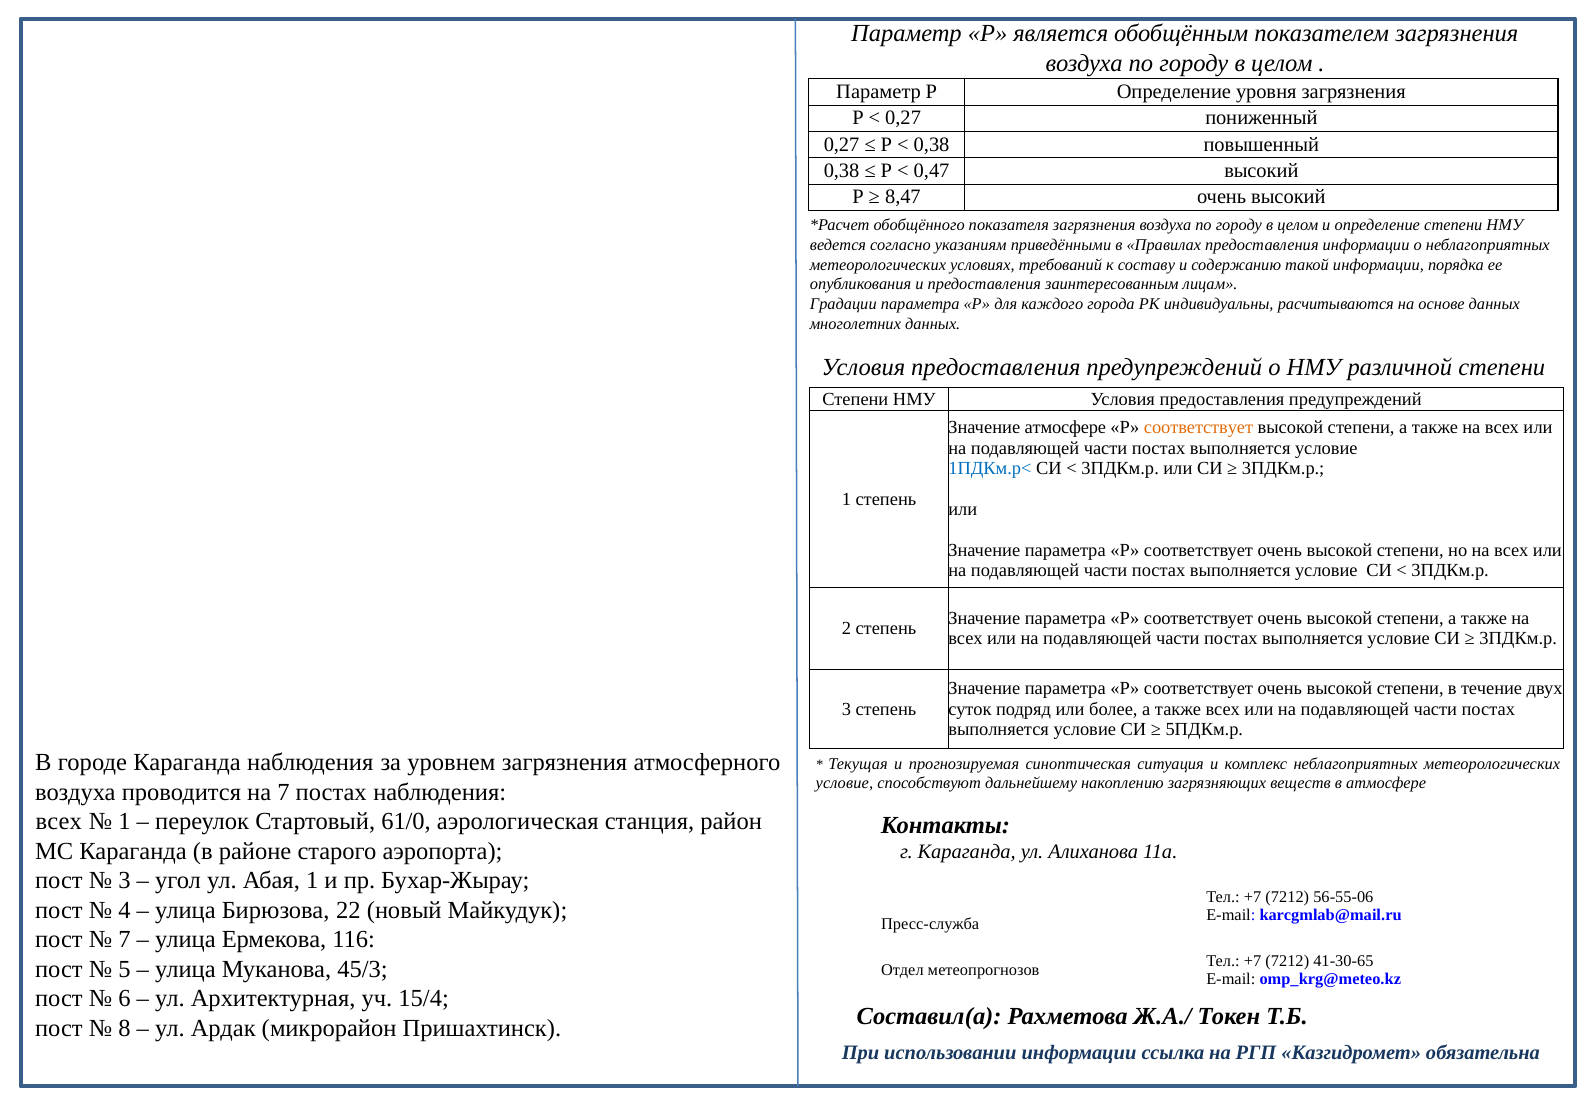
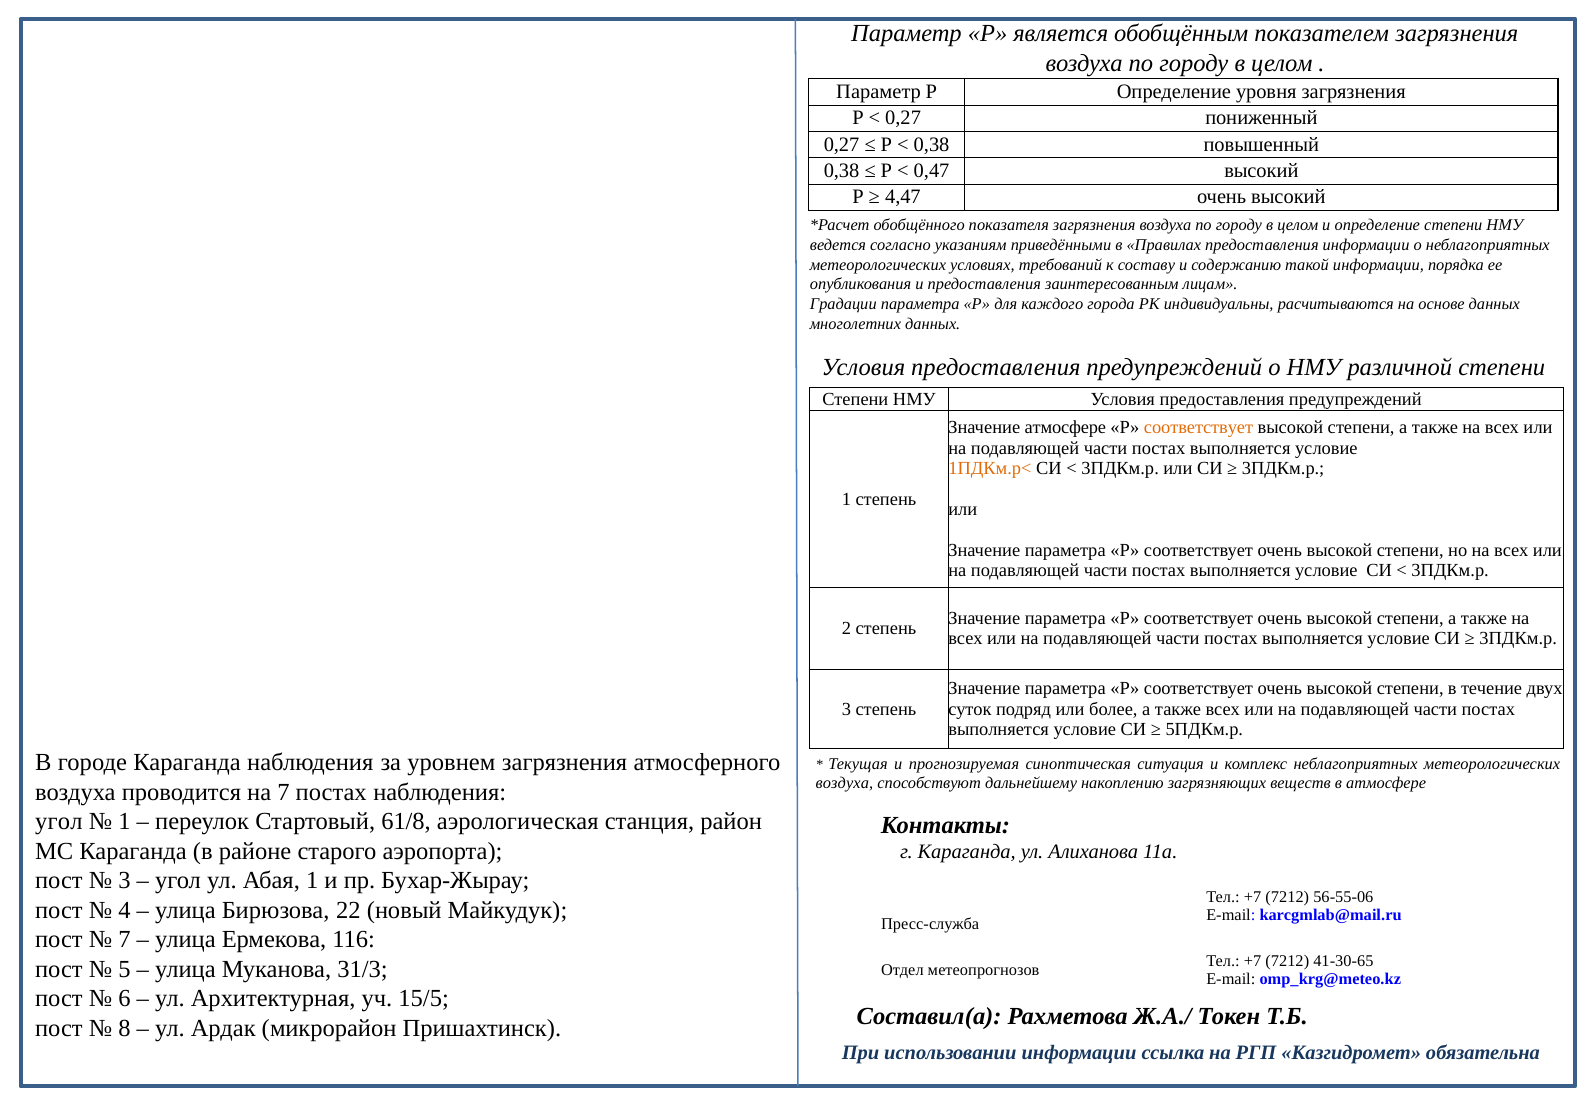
8,47: 8,47 -> 4,47 (903, 197)
1ПДКм.р< colour: blue -> orange (990, 468)
условие: условие -> воздуха (844, 784)
всех: всех -> угол (59, 822)
61/0: 61/0 -> 61/8 (406, 822)
45/3: 45/3 -> 31/3 (363, 969)
15/4: 15/4 -> 15/5 (424, 998)
